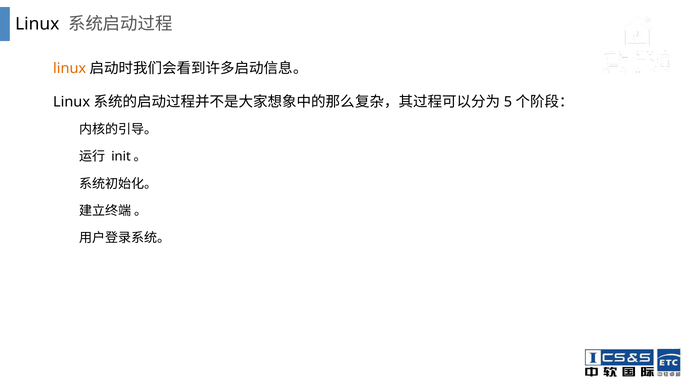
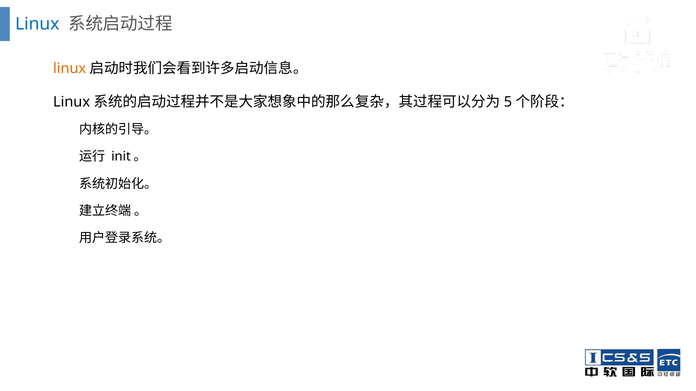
Linux colour: black -> blue (37, 24)
